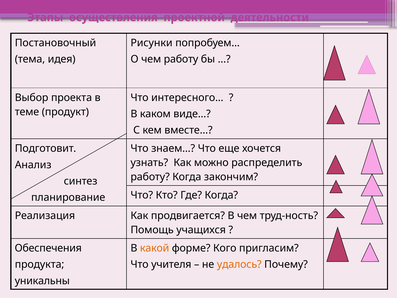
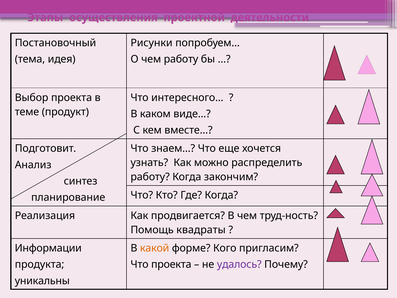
учащихся: учащихся -> квадраты (201, 230)
Обеспечения: Обеспечения -> Информации (48, 248)
Что учителя: учителя -> проекта (171, 264)
удалось colour: orange -> purple (239, 264)
